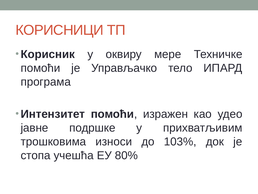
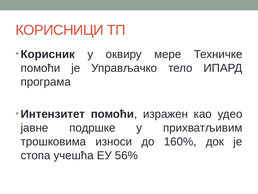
103%: 103% -> 160% (180, 141)
80%: 80% -> 56% (126, 155)
